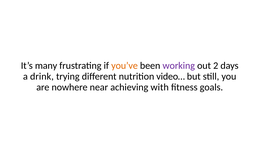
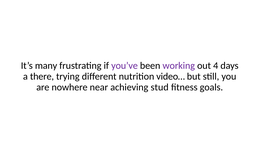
you’ve colour: orange -> purple (125, 66)
2: 2 -> 4 (216, 66)
drink: drink -> there (42, 76)
with: with -> stud (160, 87)
